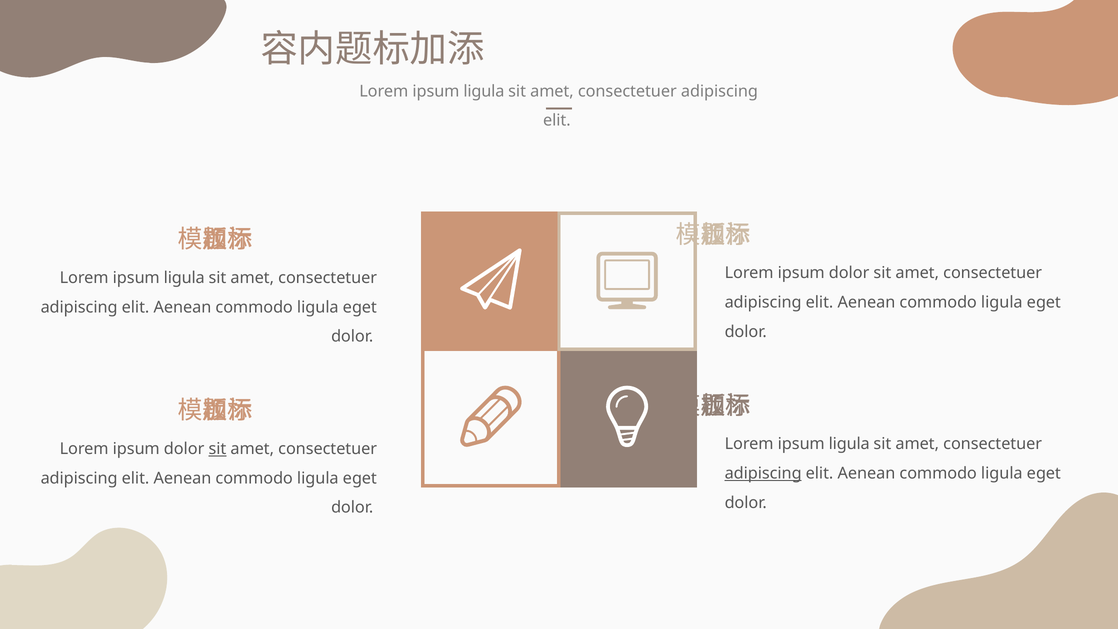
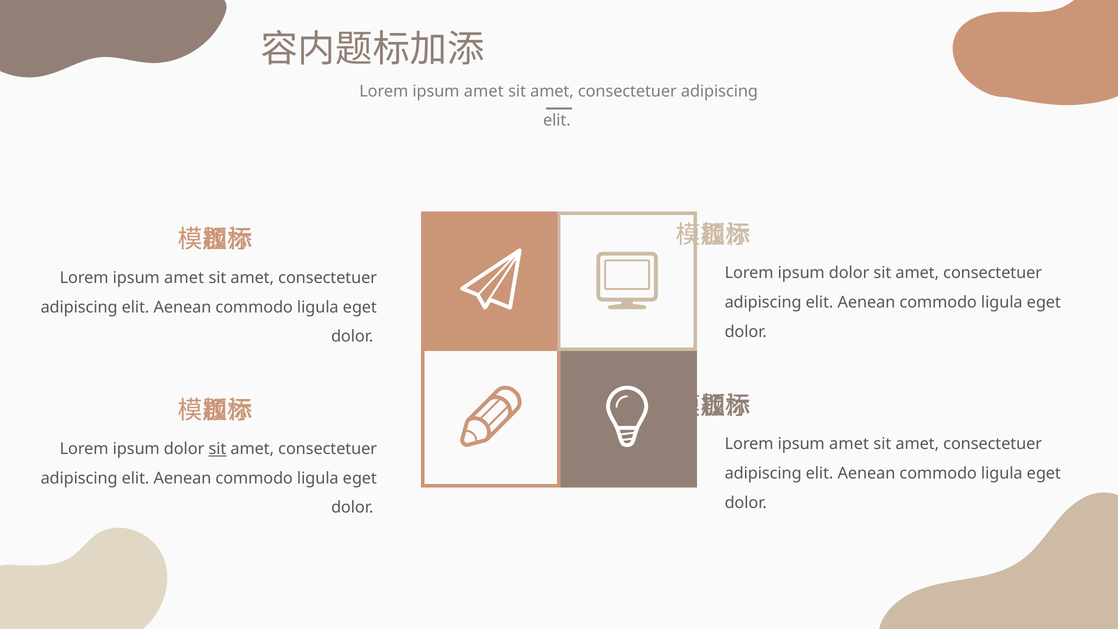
ligula: ligula -> amet (484, 91)
ligula: ligula -> amet (184, 278)
ligula: ligula -> amet (849, 444)
adipiscing underline: present -> none (763, 473)
